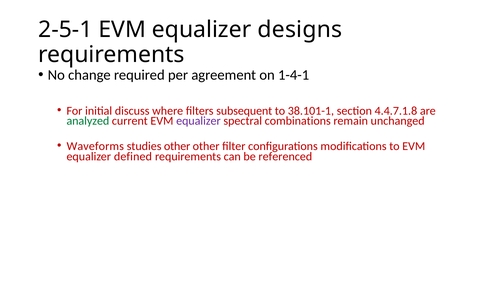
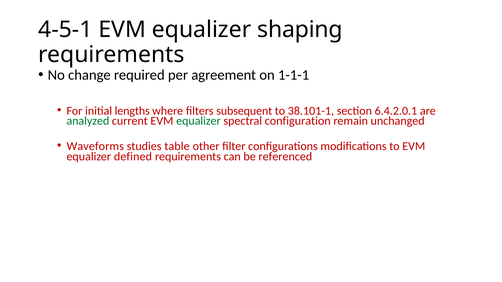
2-5-1: 2-5-1 -> 4-5-1 (65, 30)
designs: designs -> shaping (300, 30)
1-4-1: 1-4-1 -> 1-1-1 (294, 75)
discuss: discuss -> lengths (132, 111)
4.4.7.1.8: 4.4.7.1.8 -> 6.4.2.0.1 (396, 111)
equalizer colour: purple -> green (198, 121)
combinations: combinations -> configuration (298, 121)
studies other: other -> table (177, 146)
